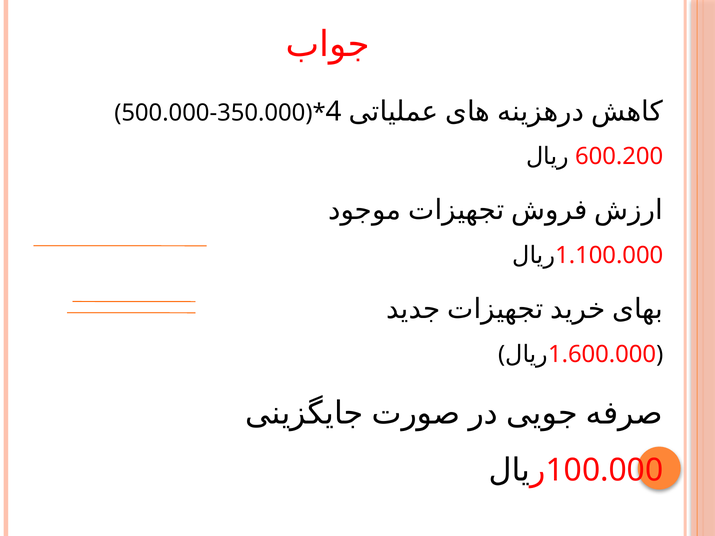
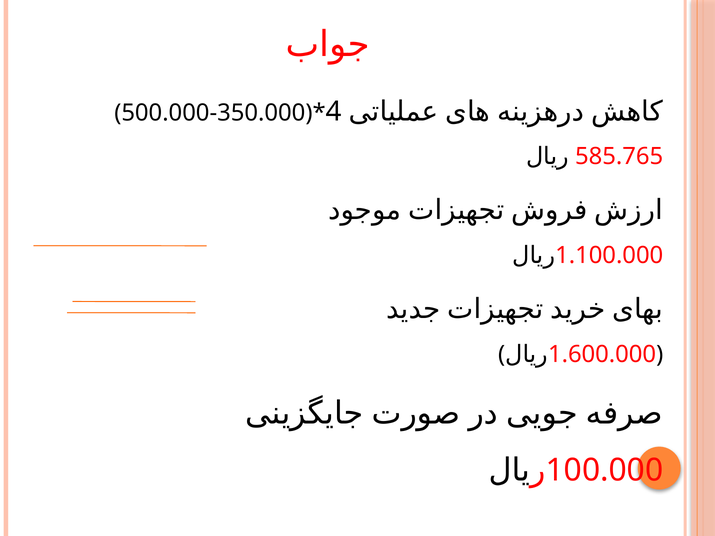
600.200: 600.200 -> 585.765 (619, 156)
